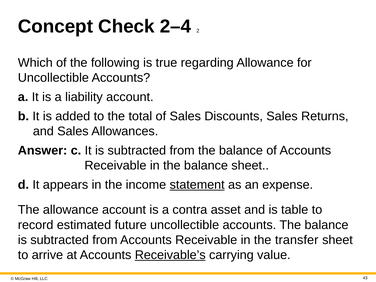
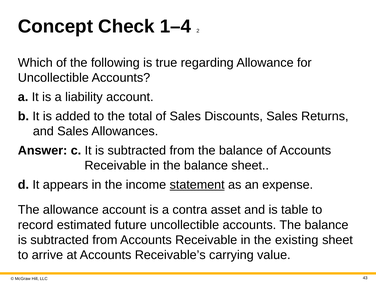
2–4: 2–4 -> 1–4 (175, 26)
transfer: transfer -> existing (297, 240)
Receivable’s underline: present -> none (170, 255)
